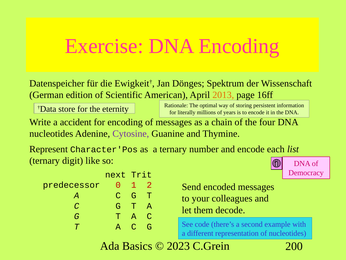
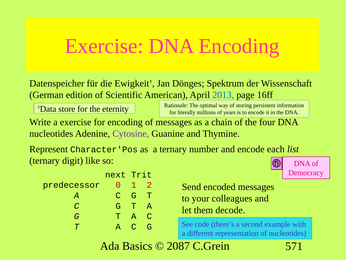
2013 colour: orange -> blue (223, 95)
a accident: accident -> exercise (76, 122)
2023: 2023 -> 2087 (178, 246)
200: 200 -> 571 (294, 246)
